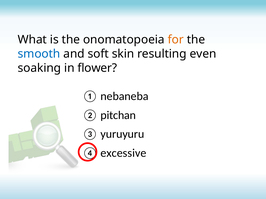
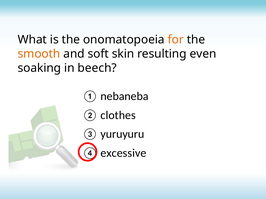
smooth colour: blue -> orange (39, 54)
flower: flower -> beech (97, 68)
pitchan: pitchan -> clothes (118, 115)
